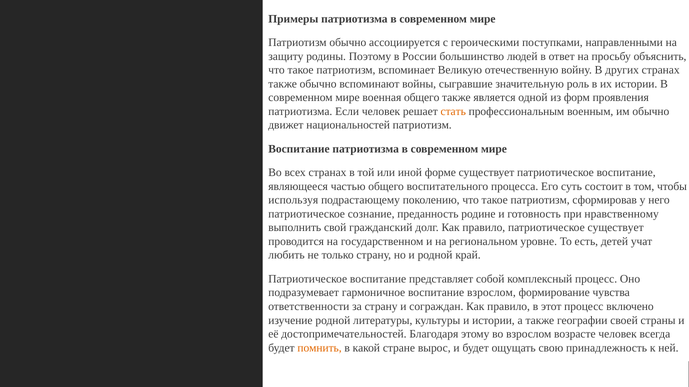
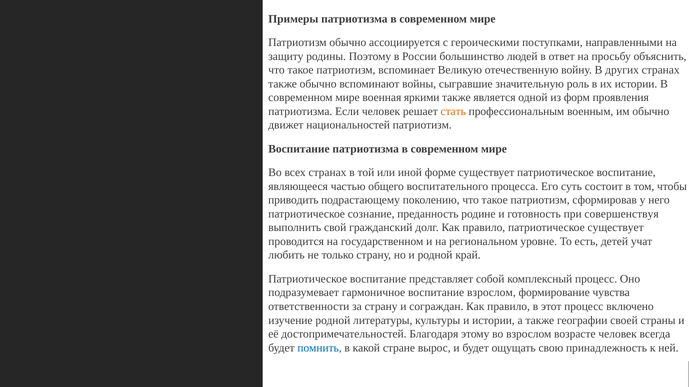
военная общего: общего -> яркими (422, 98)
используя: используя -> приводить (293, 200)
нравственному: нравственному -> совершенствуя (622, 214)
помнить colour: orange -> blue (320, 348)
